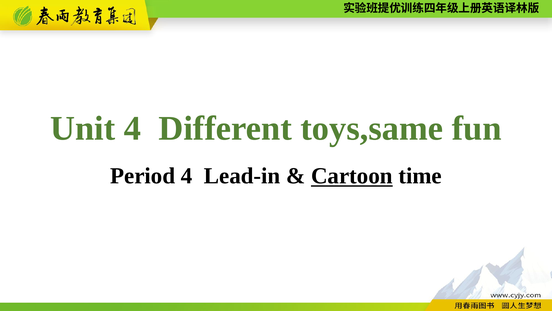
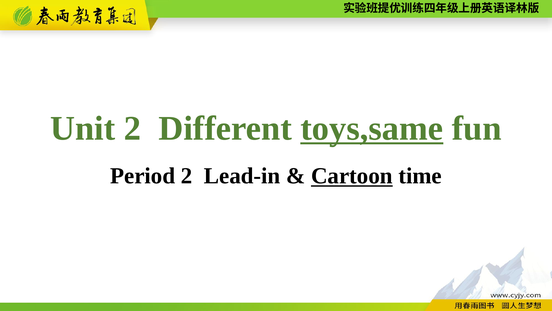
Unit 4: 4 -> 2 (133, 128)
toys,same underline: none -> present (372, 128)
Period 4: 4 -> 2 (187, 176)
